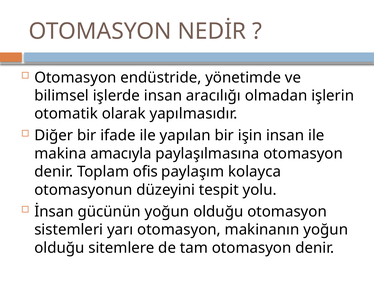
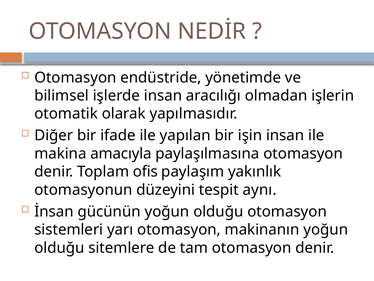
kolayca: kolayca -> yakınlık (255, 171)
yolu: yolu -> aynı (260, 190)
